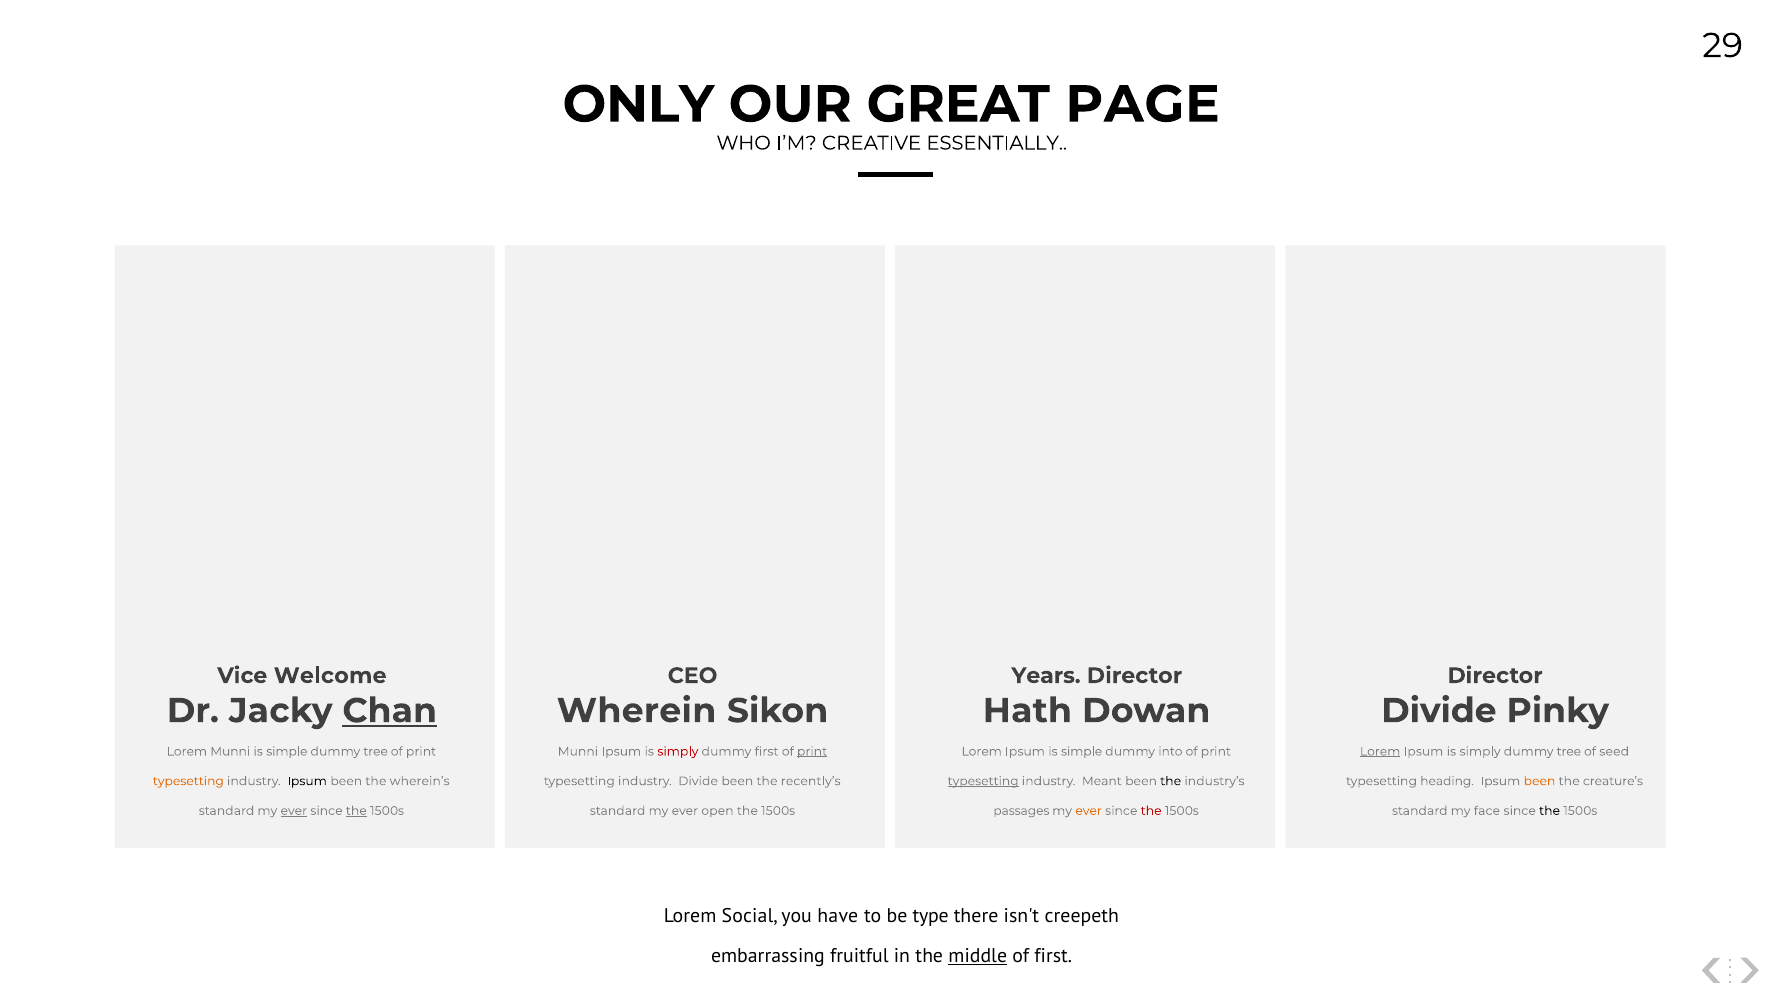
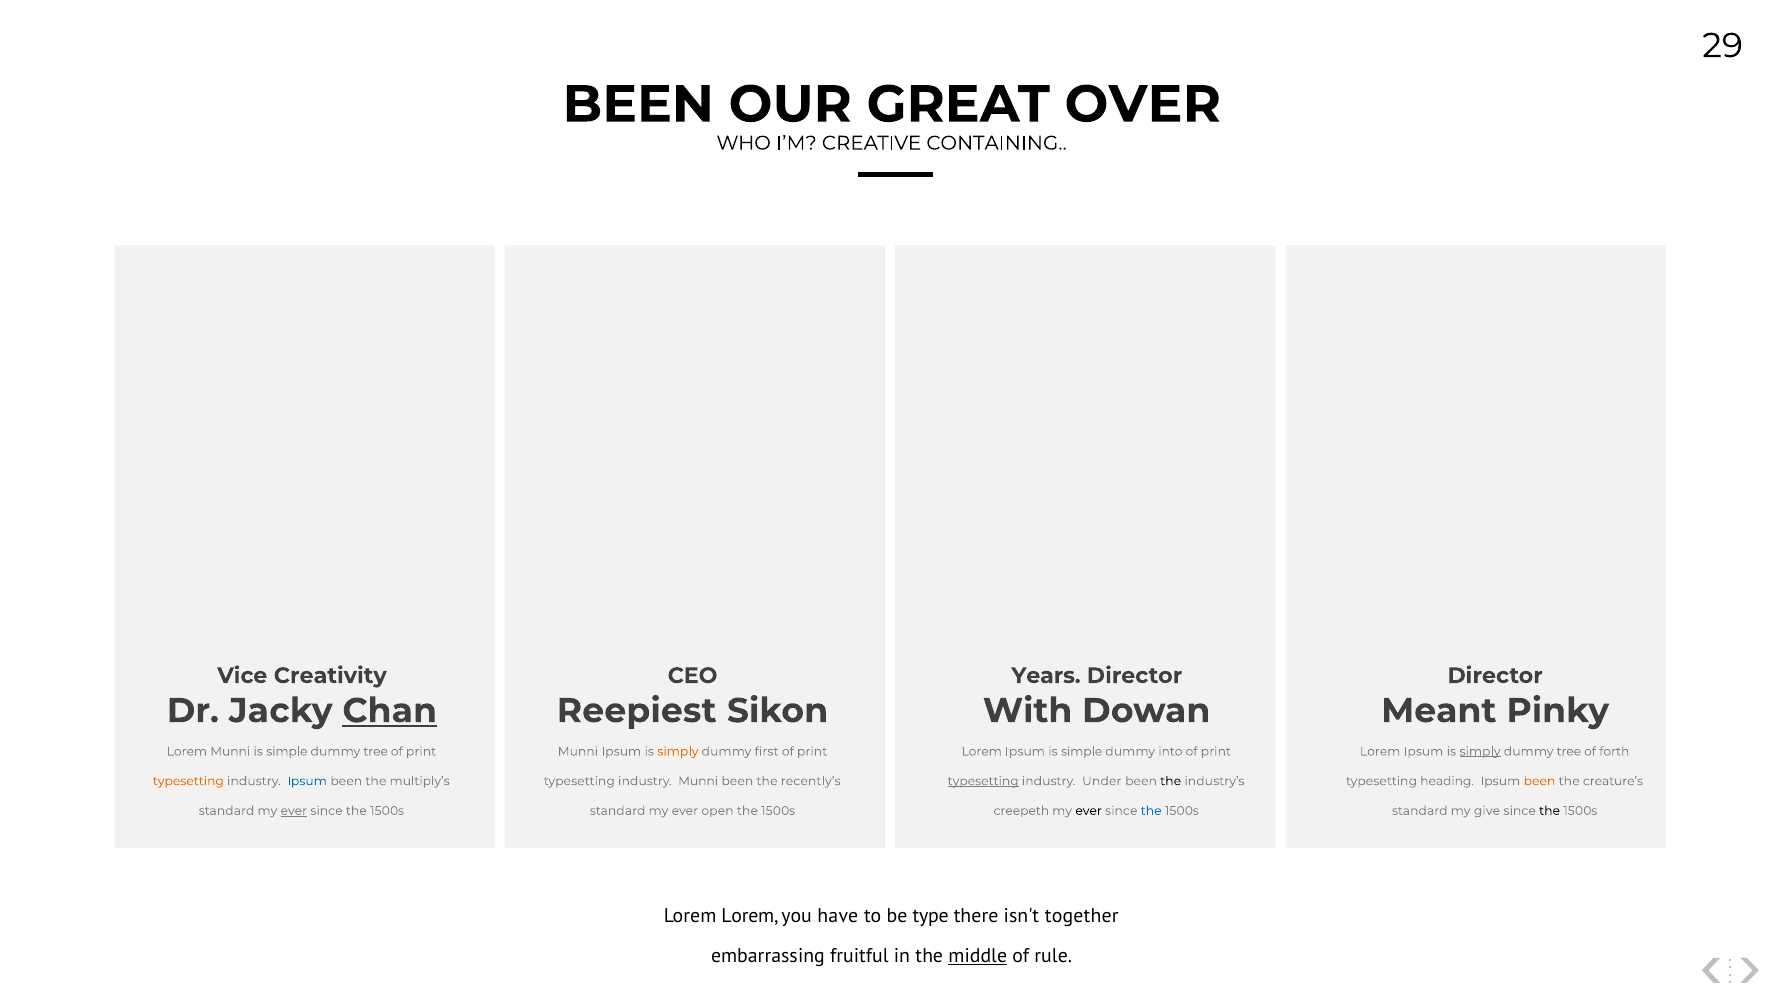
ONLY: ONLY -> BEEN (638, 104)
PAGE: PAGE -> OVER (1143, 104)
ESSENTIALLY: ESSENTIALLY -> CONTAINING (997, 143)
Welcome: Welcome -> Creativity (330, 675)
Wherein: Wherein -> Reepiest (637, 710)
Hath: Hath -> With (1028, 710)
Divide: Divide -> Meant (1439, 710)
simply colour: red -> orange (678, 751)
print underline: present -> none (812, 751)
Lorem underline: present -> none (1380, 751)
simply underline: none -> present (1480, 751)
seed: seed -> forth (1614, 751)
Ipsum colour: black -> blue (307, 781)
wherein’s: wherein’s -> multiply’s (420, 781)
industry Divide: Divide -> Munni (698, 781)
Meant: Meant -> Under (1102, 781)
the underline: present -> none (356, 810)
passages: passages -> creepeth (1021, 810)
ever colour: orange -> black (1089, 810)
the colour: red -> blue (1151, 810)
face: face -> give (1487, 810)
Lorem Social: Social -> Lorem (750, 915)
creepeth: creepeth -> together (1082, 915)
of first: first -> rule (1053, 956)
